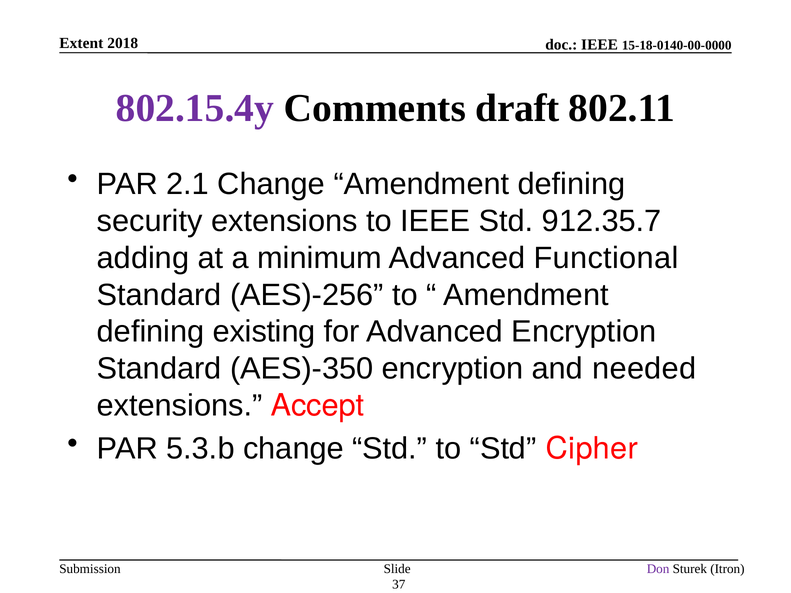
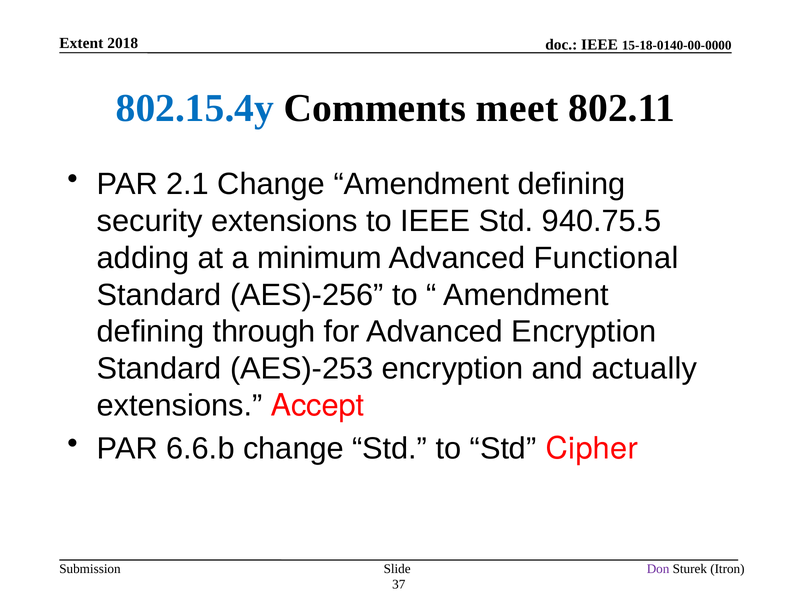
802.15.4y colour: purple -> blue (195, 108)
draft: draft -> meet (517, 108)
912.35.7: 912.35.7 -> 940.75.5 (602, 221)
existing: existing -> through (264, 332)
AES)-350: AES)-350 -> AES)-253 (302, 369)
needed: needed -> actually (644, 369)
5.3.b: 5.3.b -> 6.6.b (200, 449)
